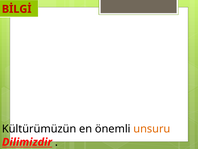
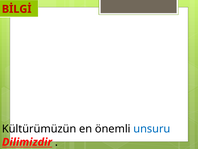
unsuru colour: orange -> blue (152, 128)
